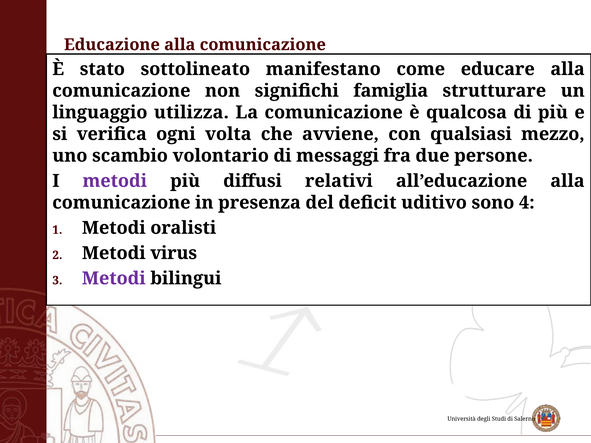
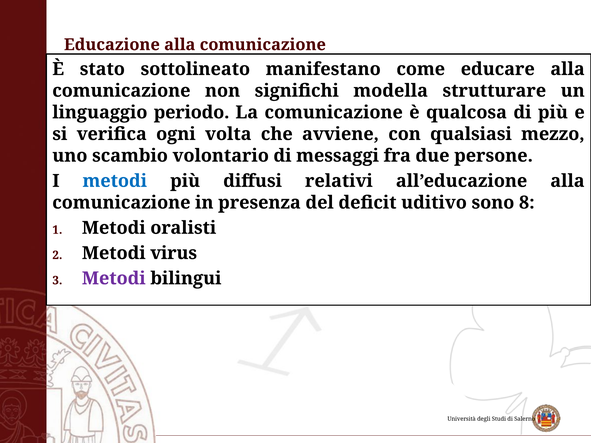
famiglia: famiglia -> modella (391, 91)
utilizza: utilizza -> periodo (192, 112)
metodi colour: purple -> blue (115, 181)
4: 4 -> 8 (527, 203)
